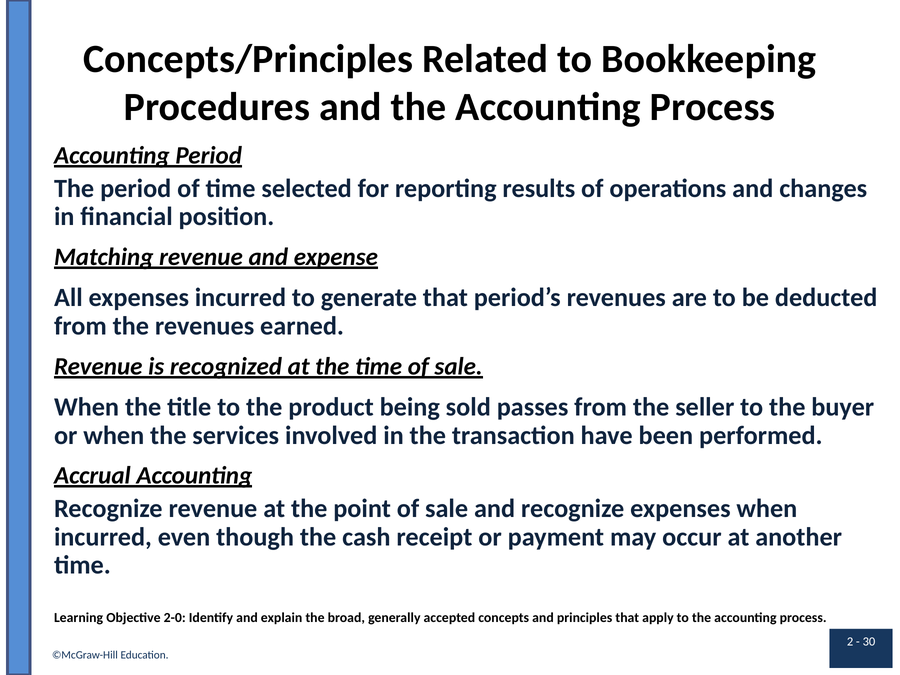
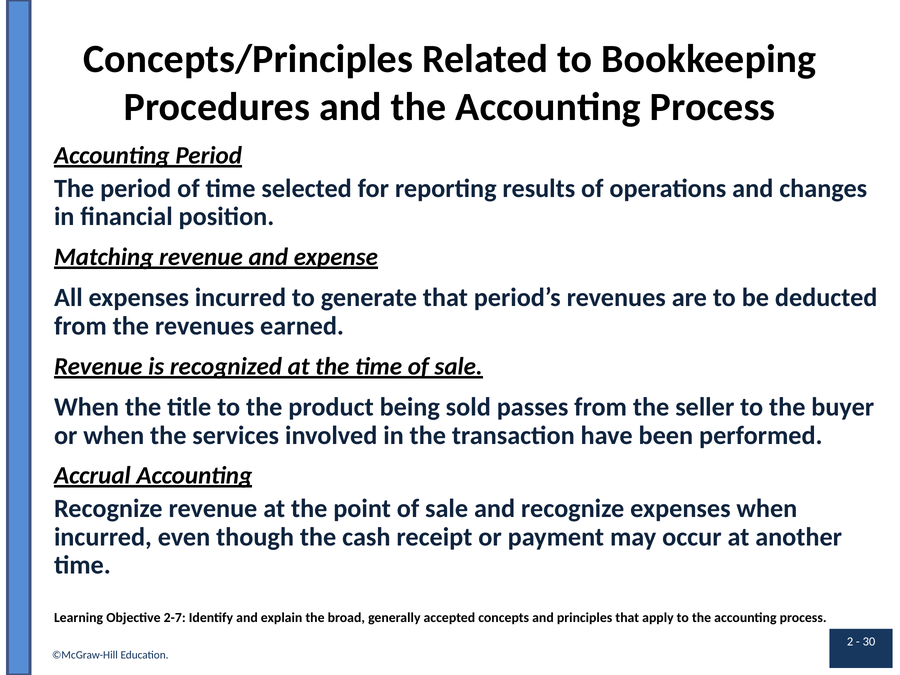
2-0: 2-0 -> 2-7 (175, 618)
